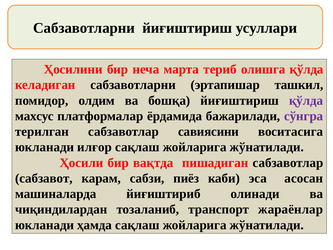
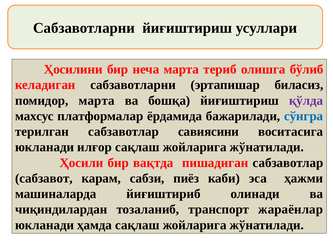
олишга қўлда: қўлда -> бўлиб (307, 69)
ташкил: ташкил -> биласиз (299, 85)
помидор олдим: олдим -> марта (97, 100)
сўнгра colour: purple -> blue (304, 116)
асосан: асосан -> ҳажми (304, 178)
